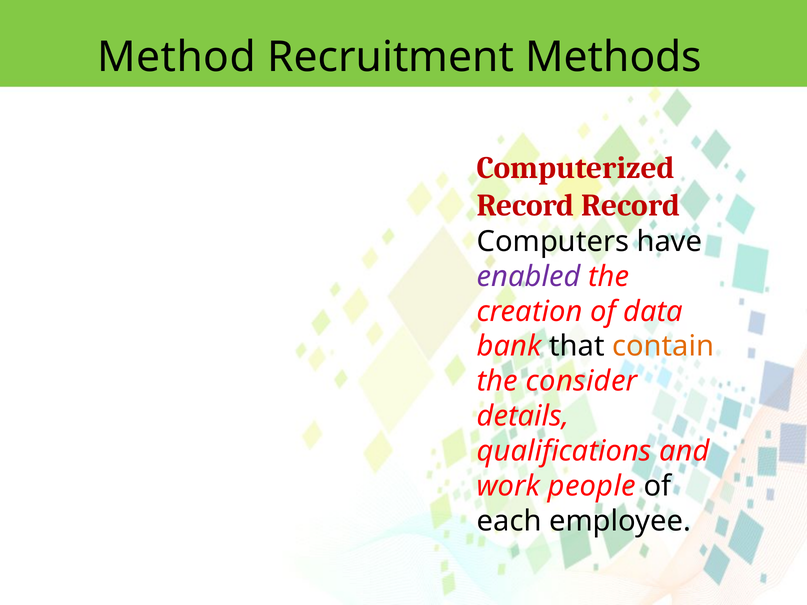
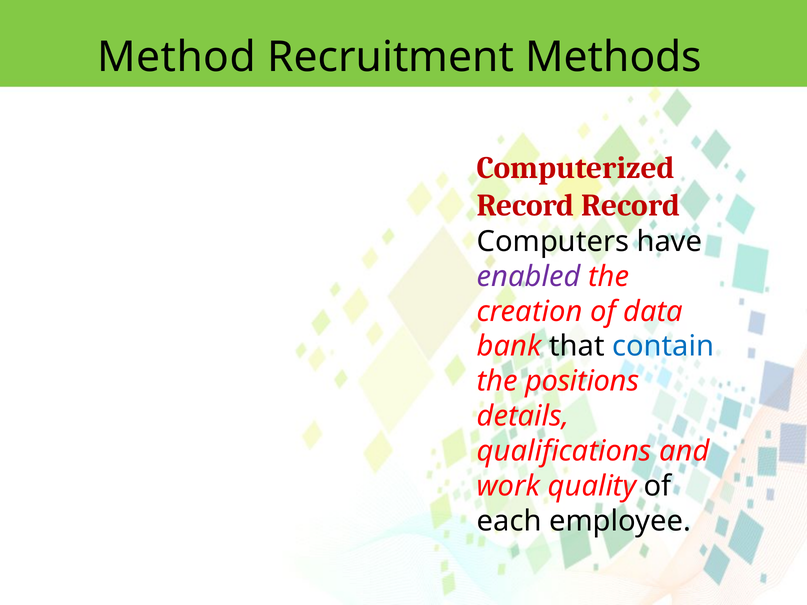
contain colour: orange -> blue (663, 347)
consider: consider -> positions (582, 381)
people: people -> quality (592, 486)
